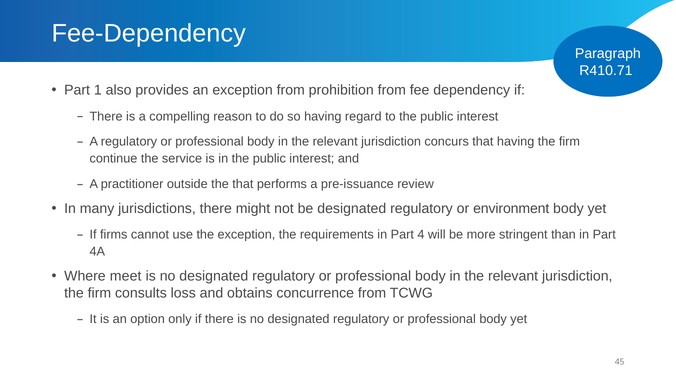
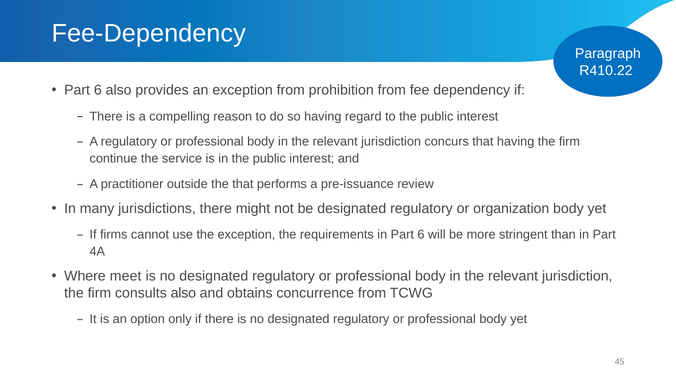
R410.71: R410.71 -> R410.22 (606, 71)
1: 1 -> 6 (98, 90)
environment: environment -> organization (511, 209)
in Part 4: 4 -> 6 (421, 235)
consults loss: loss -> also (183, 293)
